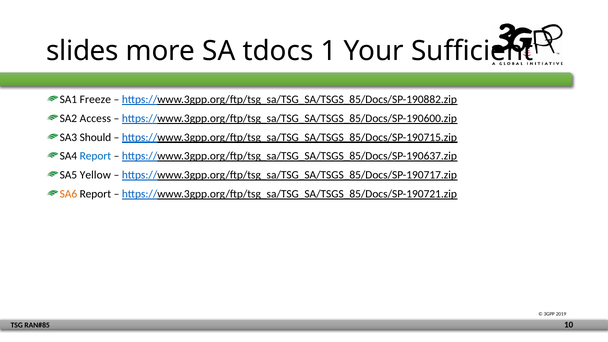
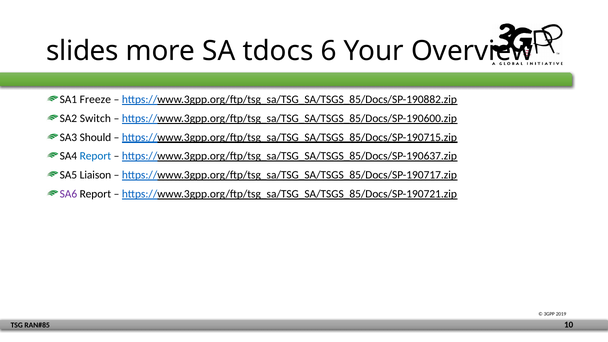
1: 1 -> 6 (329, 51)
Sufficient: Sufficient -> Overview (472, 51)
Access: Access -> Switch (95, 118)
Yellow: Yellow -> Liaison (95, 175)
SA6 colour: orange -> purple (68, 194)
